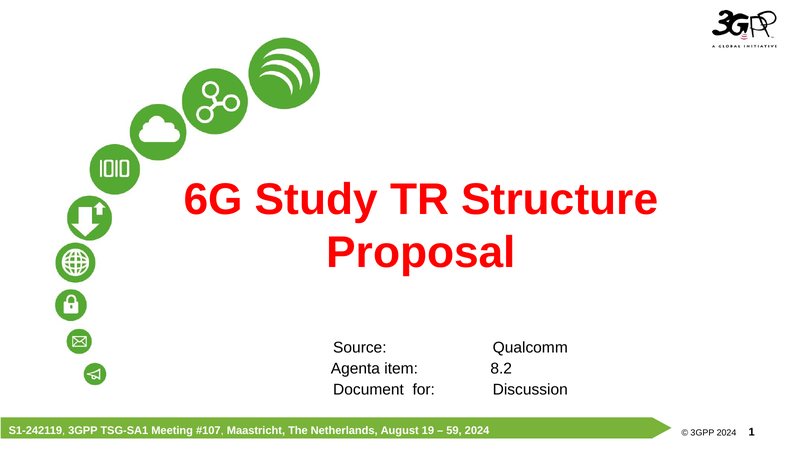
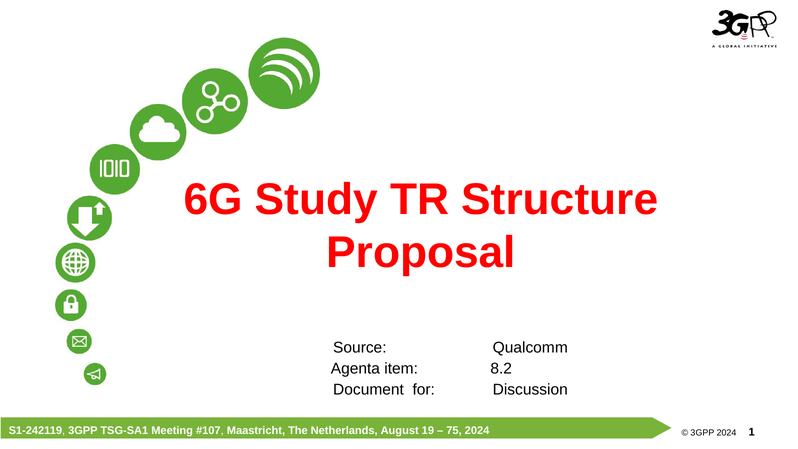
59: 59 -> 75 (454, 431)
